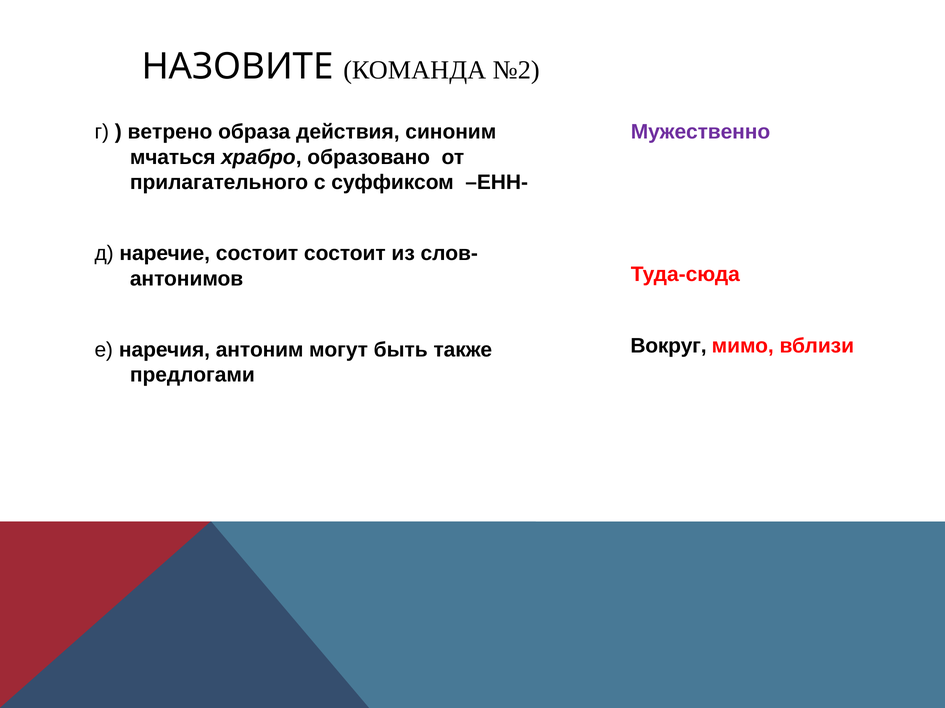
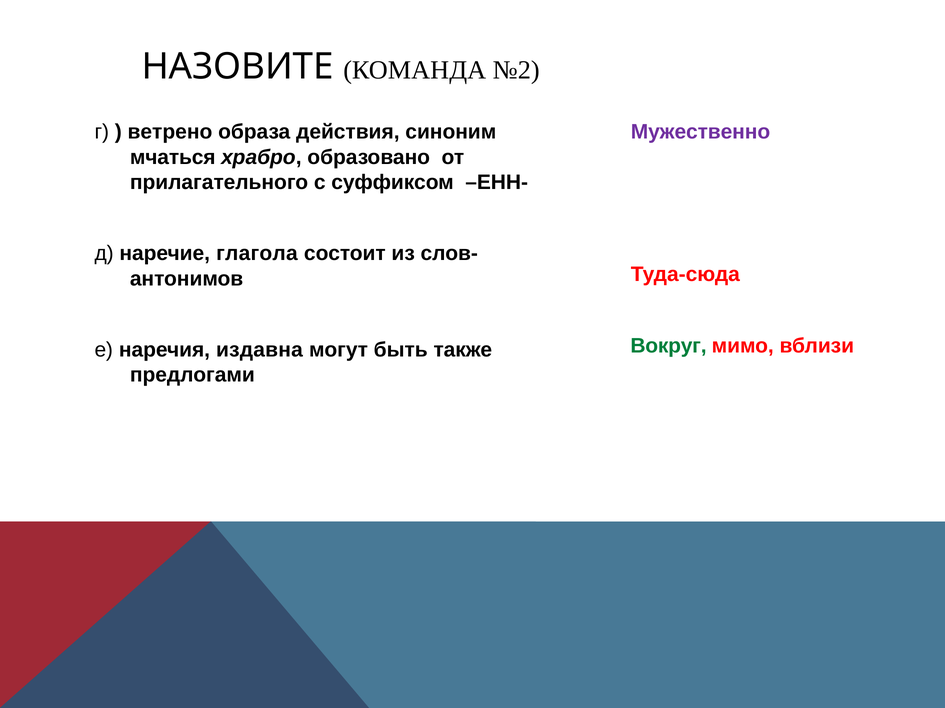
наречие состоит: состоит -> глагола (257, 254)
Вокруг colour: black -> green (668, 346)
антоним: антоним -> издавна (259, 350)
